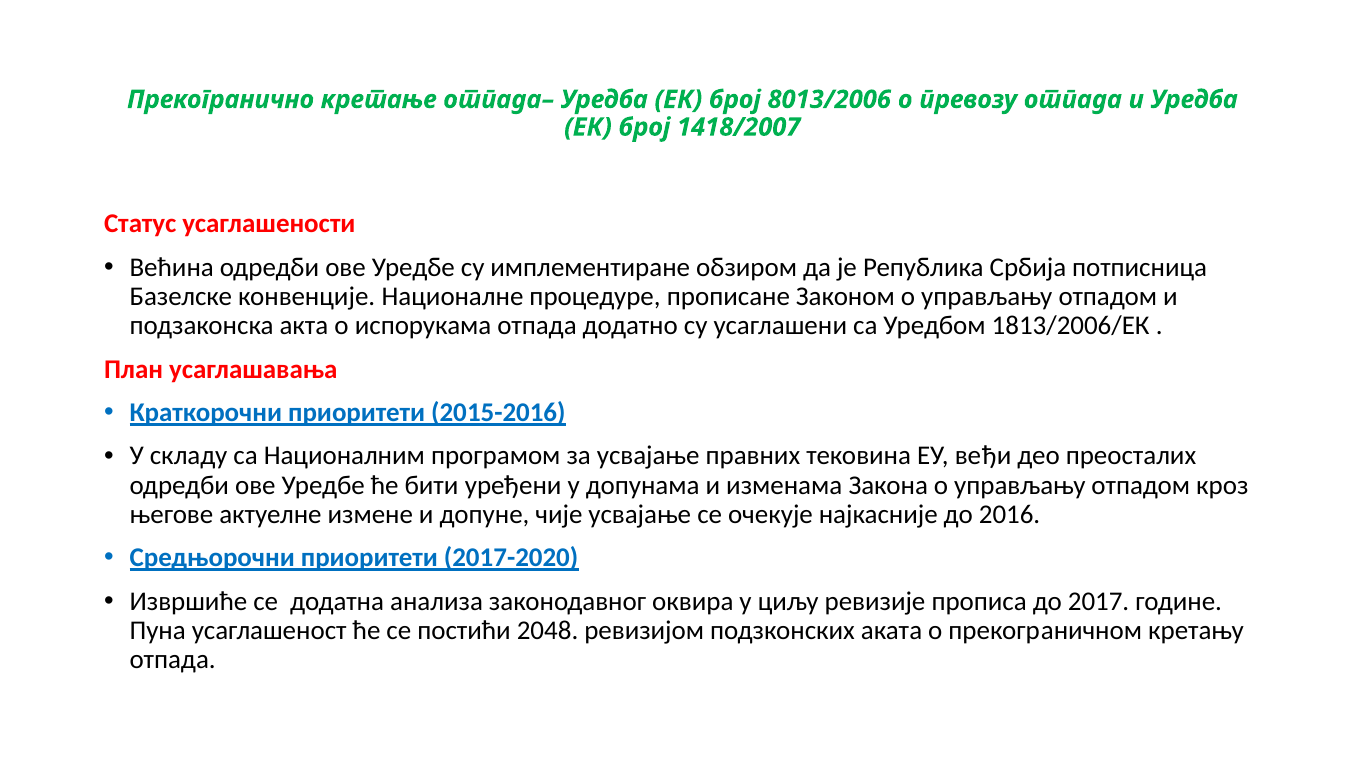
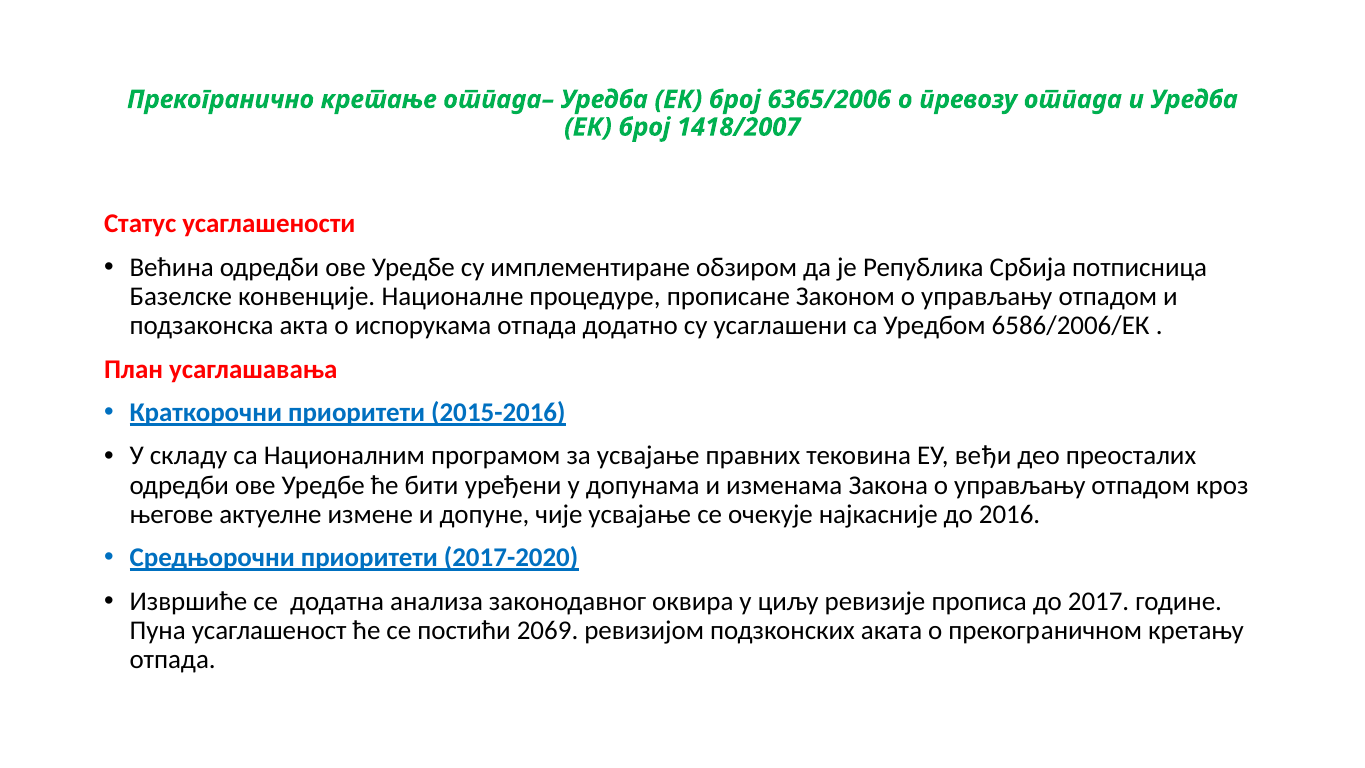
8013/2006: 8013/2006 -> 6365/2006 (829, 100)
1813/2006/EК: 1813/2006/EК -> 6586/2006/EК (1071, 326)
2048: 2048 -> 2069 (548, 630)
